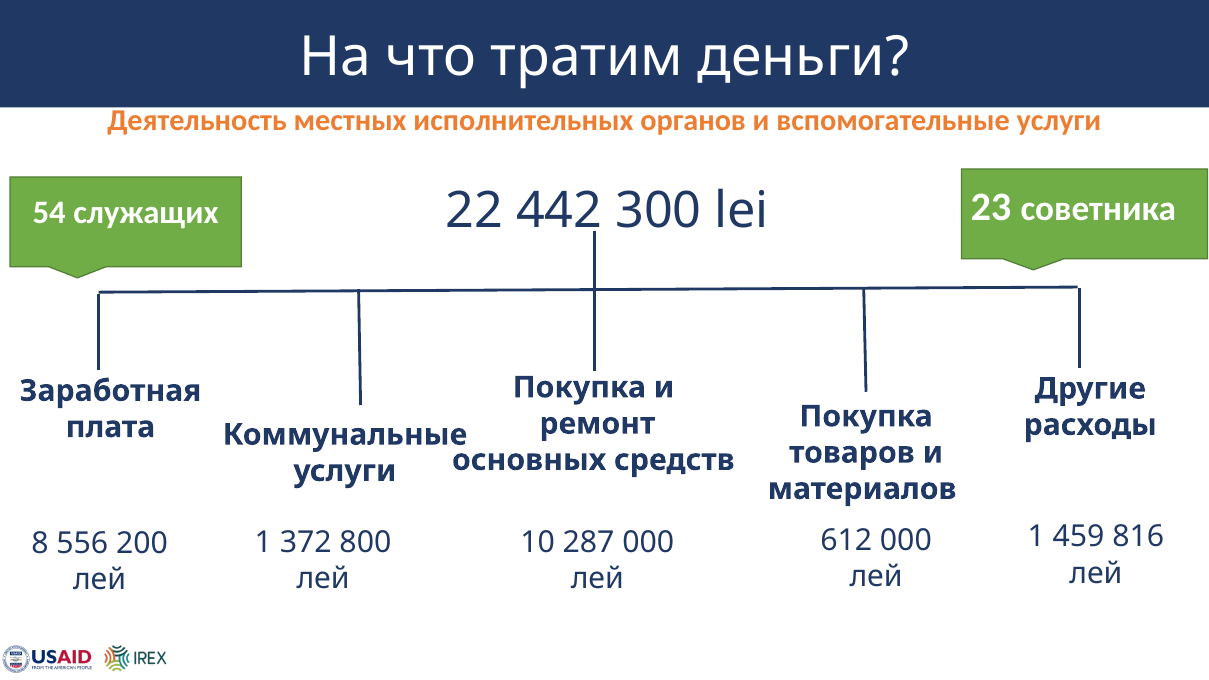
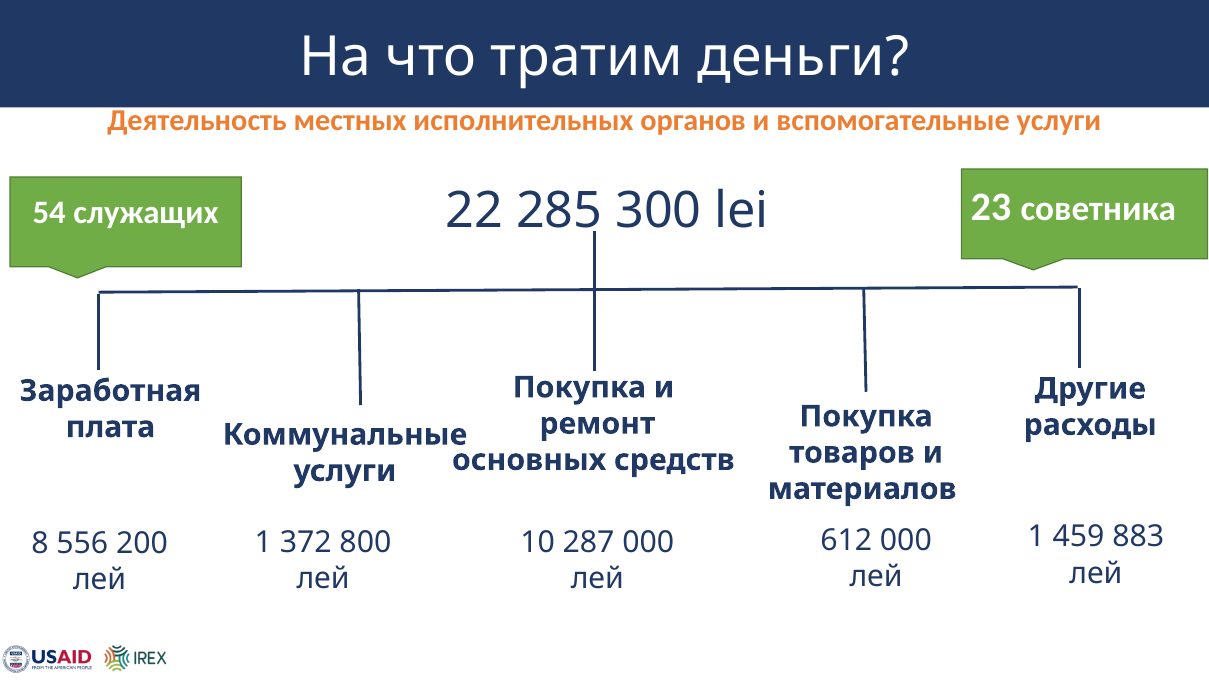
442: 442 -> 285 (559, 211)
816: 816 -> 883 (1138, 537)
